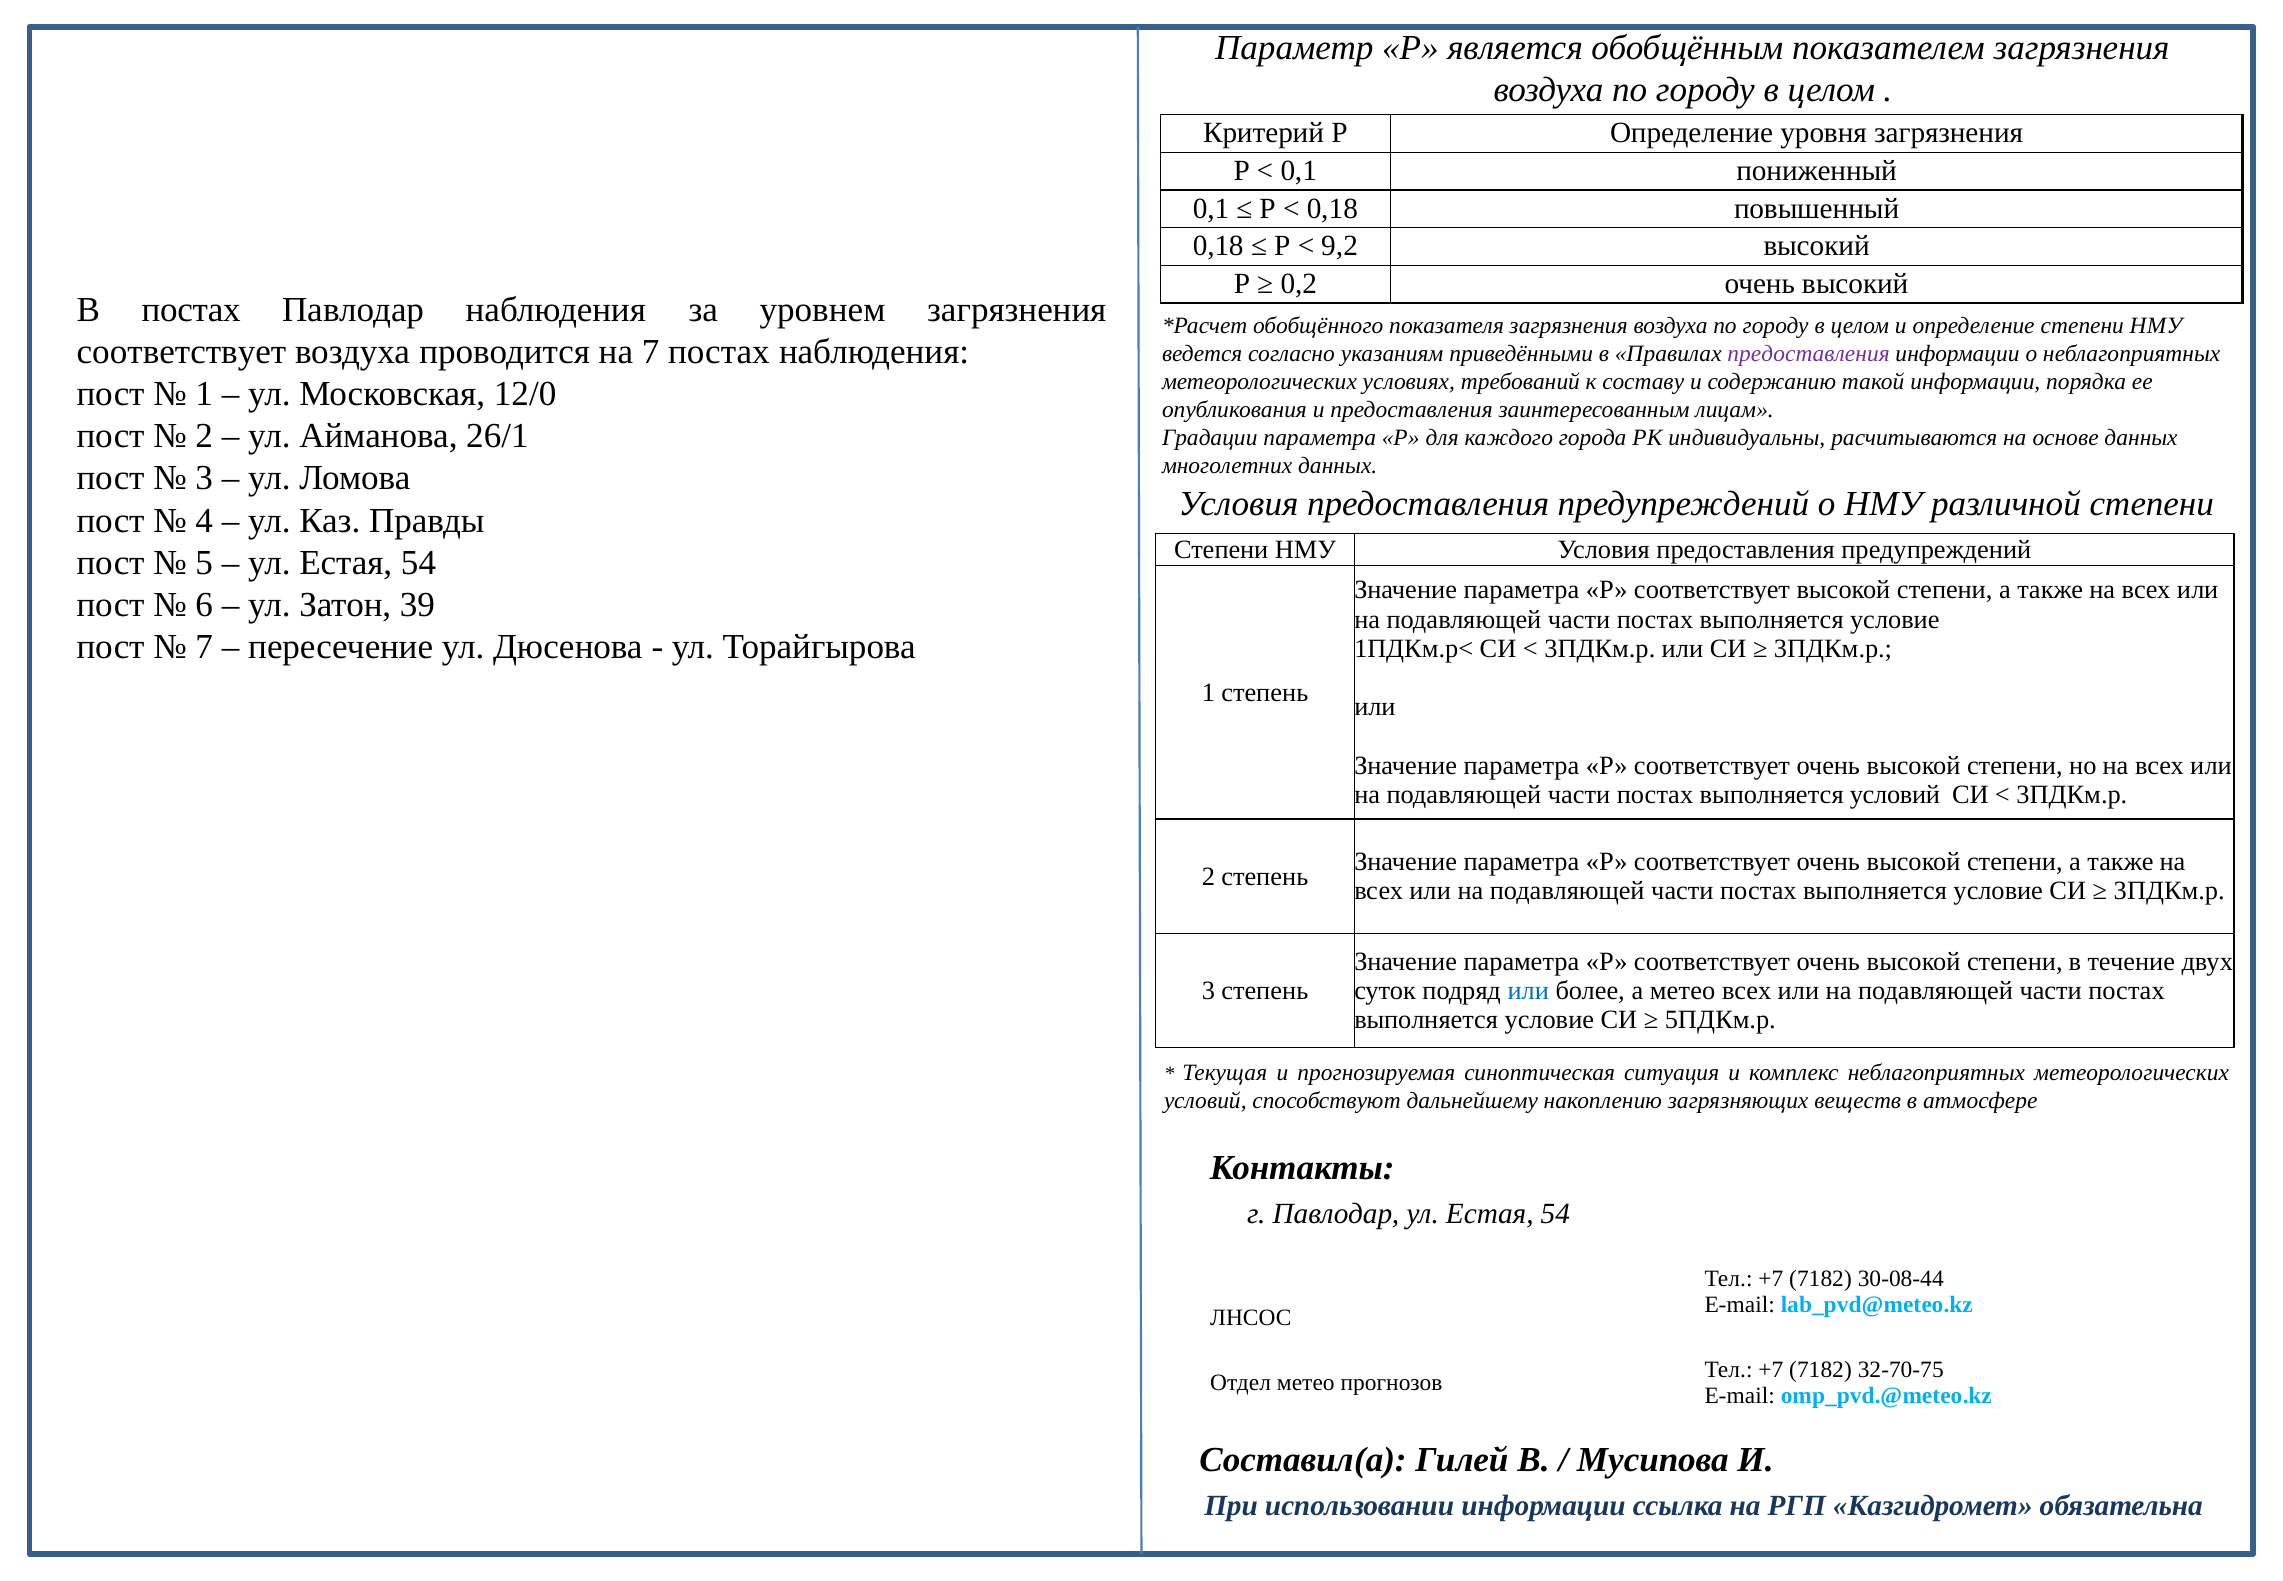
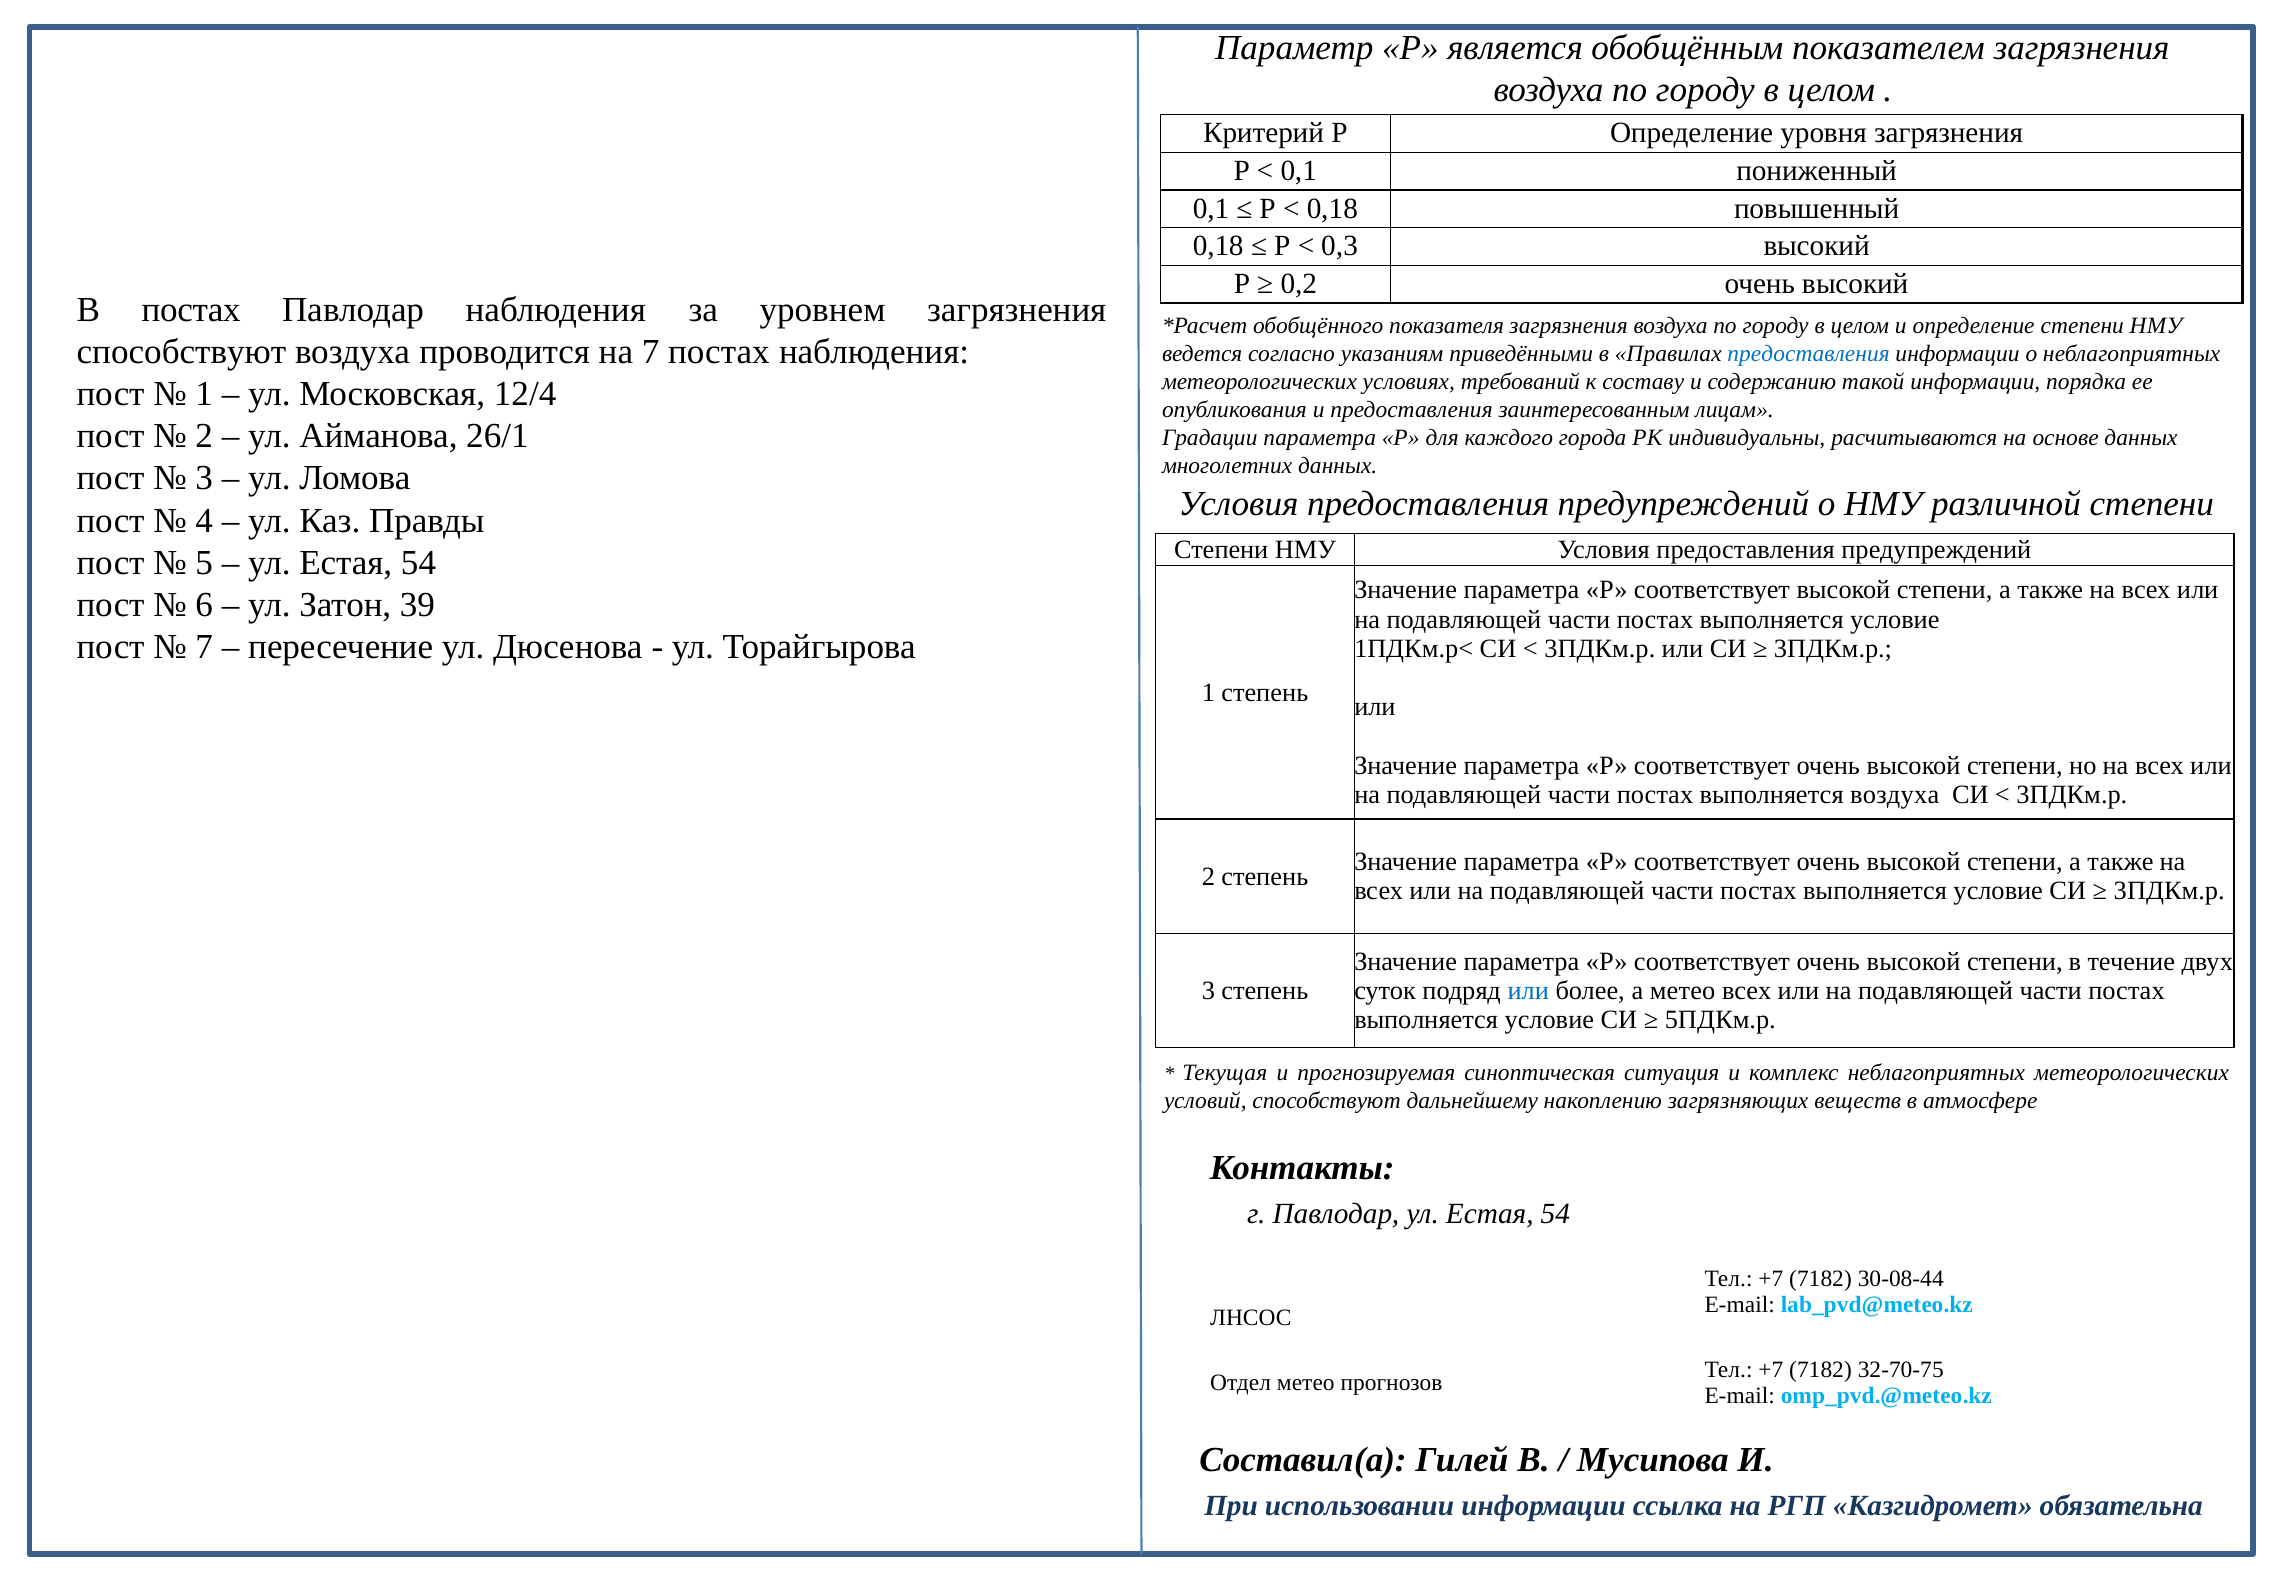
9,2: 9,2 -> 0,3 (1340, 246)
соответствует: соответствует -> способствуют (181, 352)
предоставления colour: purple -> blue (1809, 354)
12/0: 12/0 -> 12/4 (525, 394)
выполняется условий: условий -> воздуха (1895, 794)
